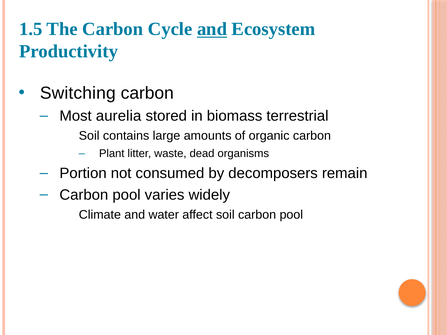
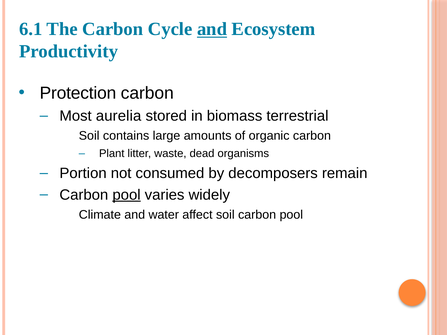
1.5: 1.5 -> 6.1 (31, 29)
Switching: Switching -> Protection (78, 93)
pool underline: none -> present (127, 195)
